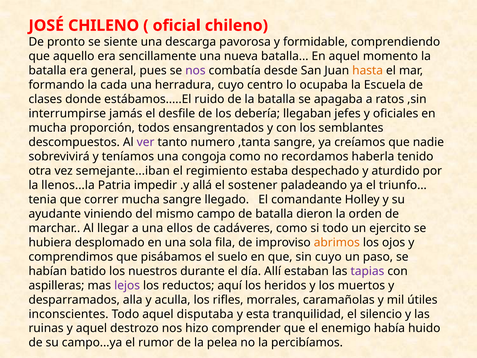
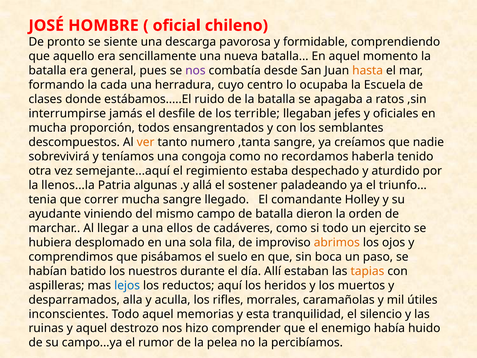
JOSÉ CHILENO: CHILENO -> HOMBRE (103, 26)
debería: debería -> terrible (257, 114)
ver colour: purple -> orange (146, 142)
semejante...iban: semejante...iban -> semejante...aquí (123, 171)
impedir: impedir -> algunas (156, 185)
sin cuyo: cuyo -> boca (328, 257)
tapias colour: purple -> orange (367, 271)
lejos colour: purple -> blue (127, 285)
disputaba: disputaba -> memorias (205, 314)
